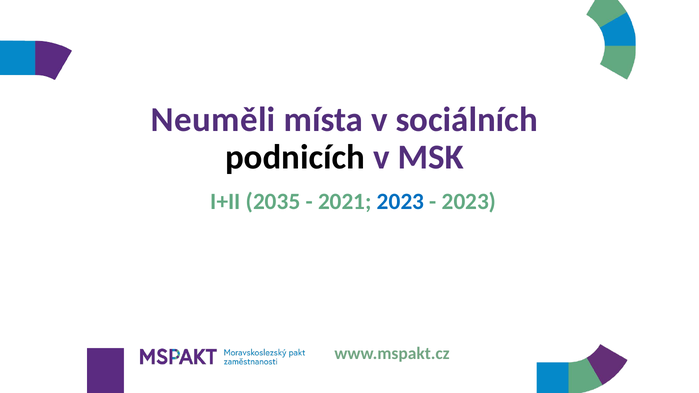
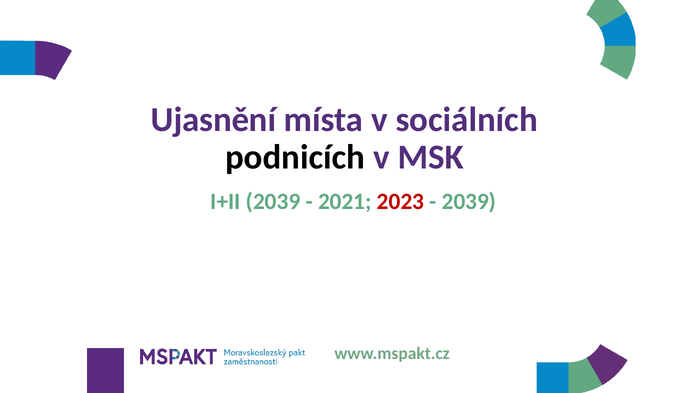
Neuměli: Neuměli -> Ujasnění (214, 120)
I+II 2035: 2035 -> 2039 (273, 202)
2023 colour: blue -> red (401, 202)
2023: 2023 -> 2039 (469, 202)
